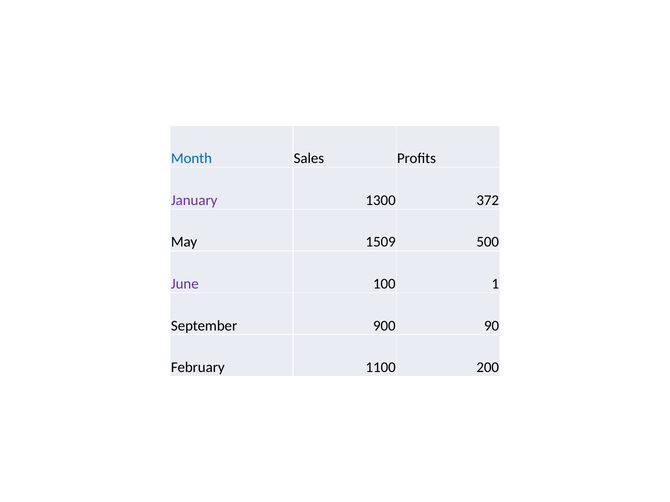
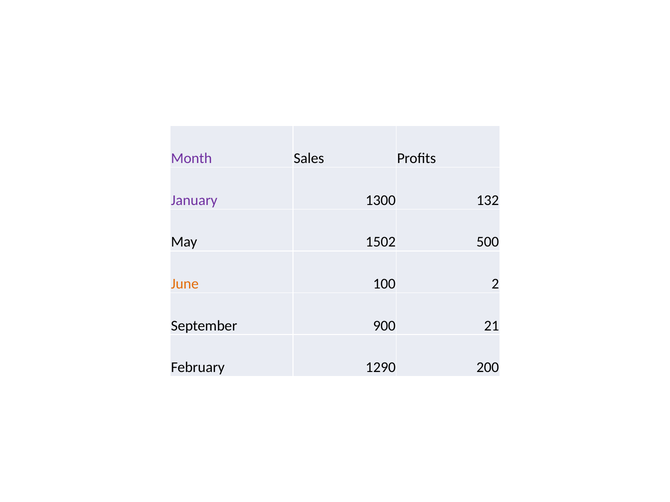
Month colour: blue -> purple (191, 159)
372: 372 -> 132 (488, 200)
1509: 1509 -> 1502 (381, 242)
June colour: purple -> orange (185, 284)
1: 1 -> 2 (495, 284)
90: 90 -> 21 (492, 326)
1100: 1100 -> 1290 (381, 368)
